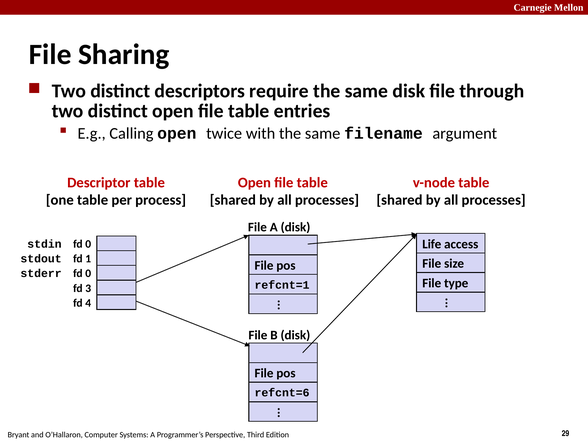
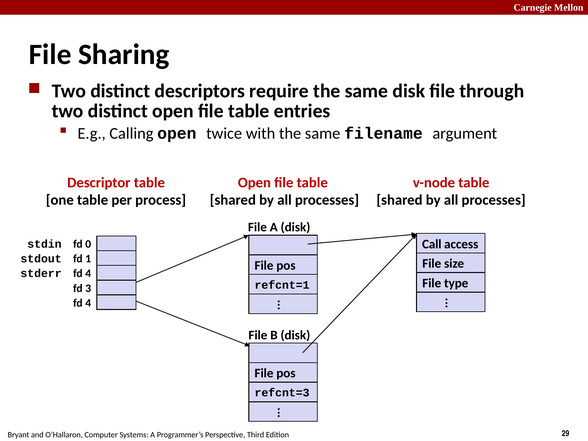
Life: Life -> Call (432, 244)
0: 0 -> 4 (88, 274)
refcnt=6: refcnt=6 -> refcnt=3 (282, 393)
